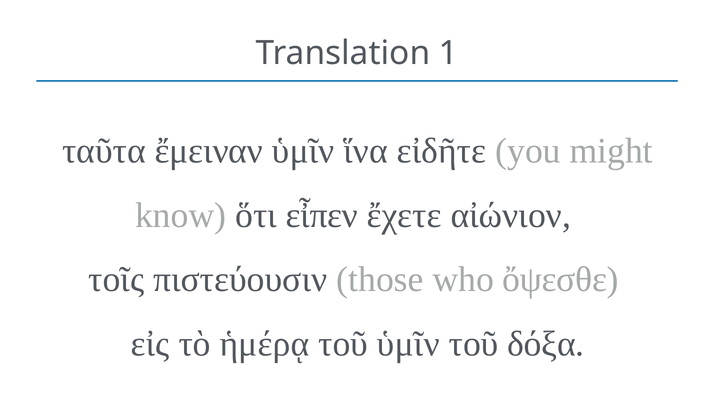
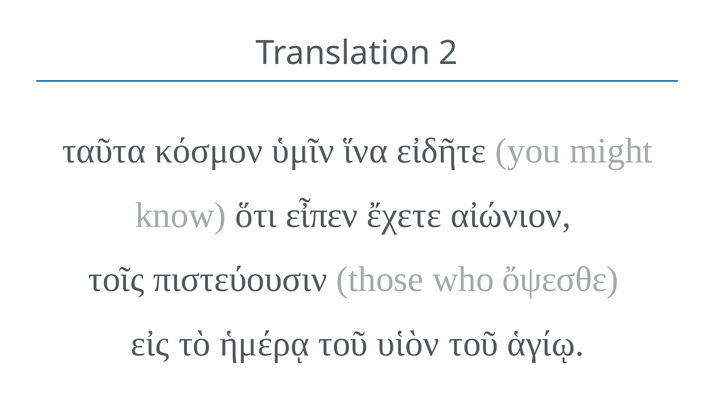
1: 1 -> 2 (449, 53)
ἔμειναν: ἔμειναν -> κόσμον (209, 151)
τοῦ ὑμῖν: ὑμῖν -> υἱὸν (408, 344)
δόξα: δόξα -> ἁγίῳ (546, 344)
